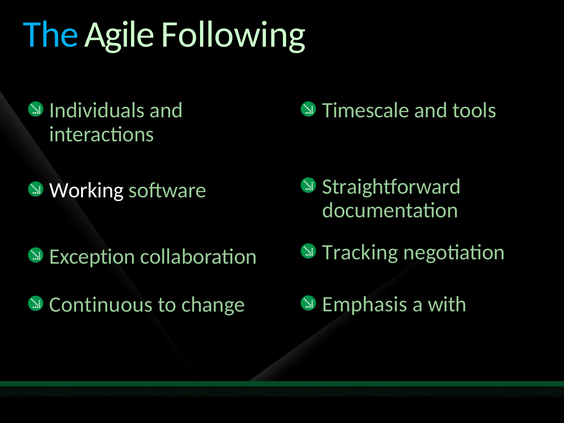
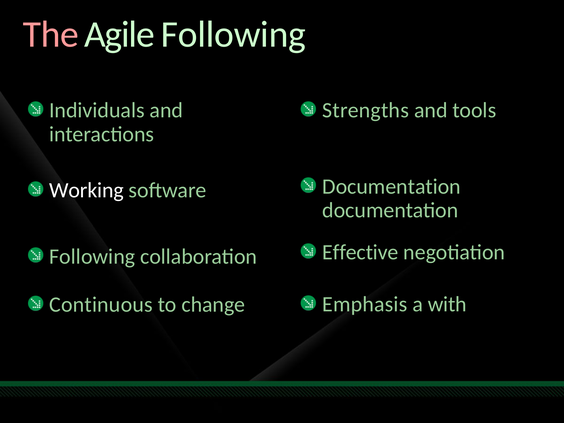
The colour: light blue -> pink (51, 34)
Timescale: Timescale -> Strengths (366, 110)
Straightforward: Straightforward -> Documentation (392, 187)
Tracking: Tracking -> Effective (360, 252)
Exception: Exception -> Following (92, 257)
